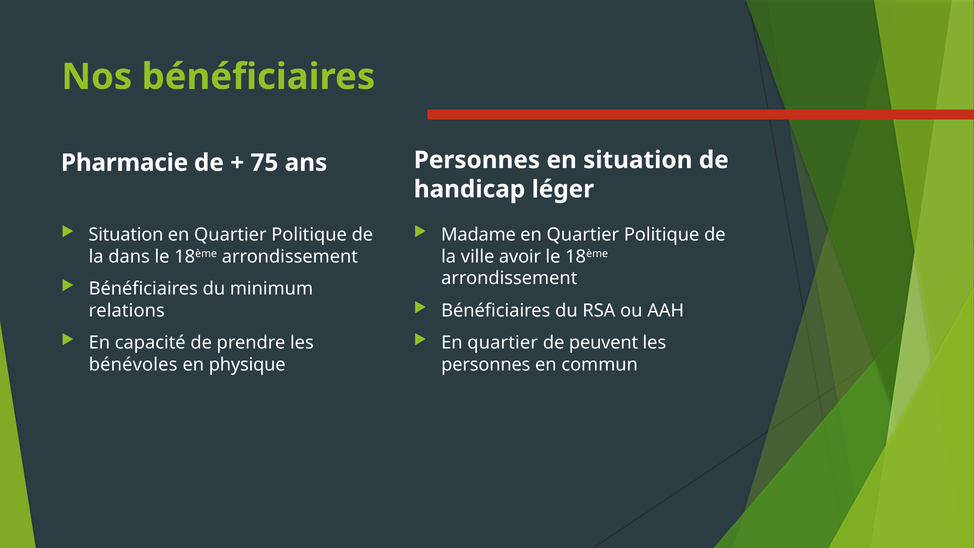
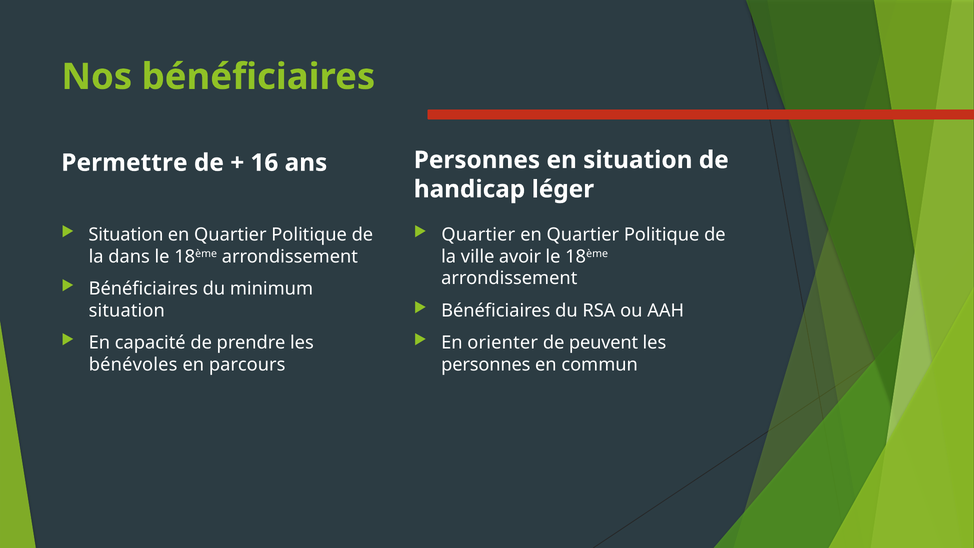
Pharmacie: Pharmacie -> Permettre (124, 163)
75: 75 -> 16 (264, 163)
Madame: Madame -> Quartier (478, 235)
relations: relations -> situation (127, 310)
quartier: quartier -> orienter (503, 343)
physique: physique -> parcours (247, 364)
